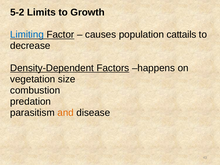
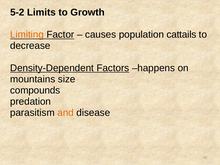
Limiting colour: blue -> orange (27, 35)
vegetation: vegetation -> mountains (33, 79)
combustion: combustion -> compounds (35, 90)
